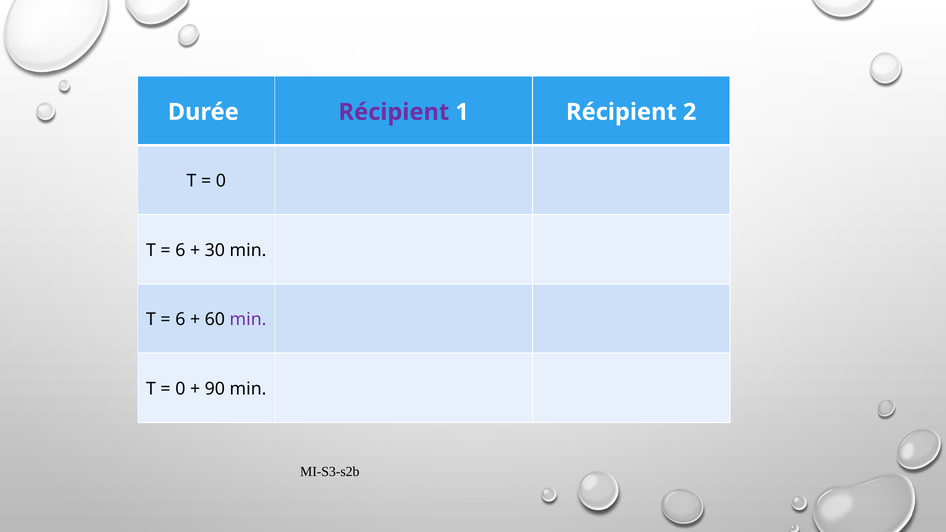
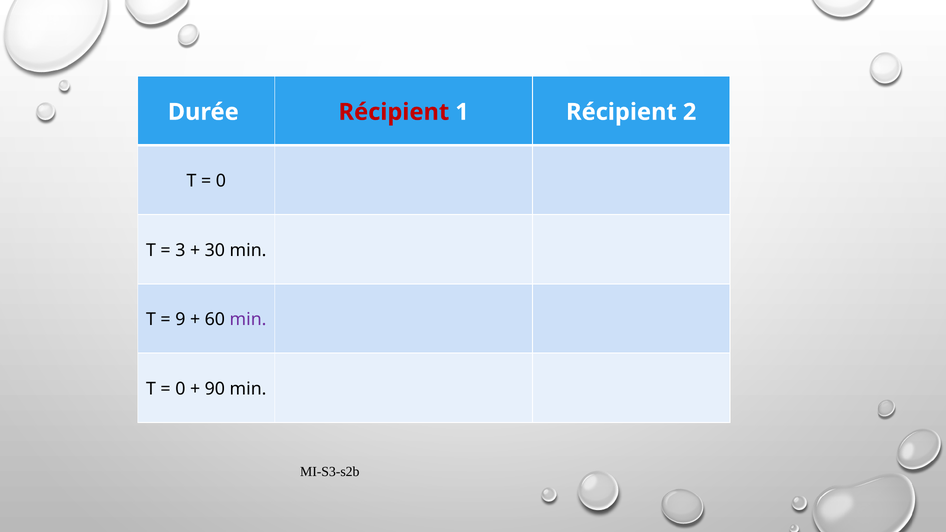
Récipient colour: purple -> red (394, 112)
6: 6 -> 3 (180, 250)
6: 6 -> 9 (180, 320)
